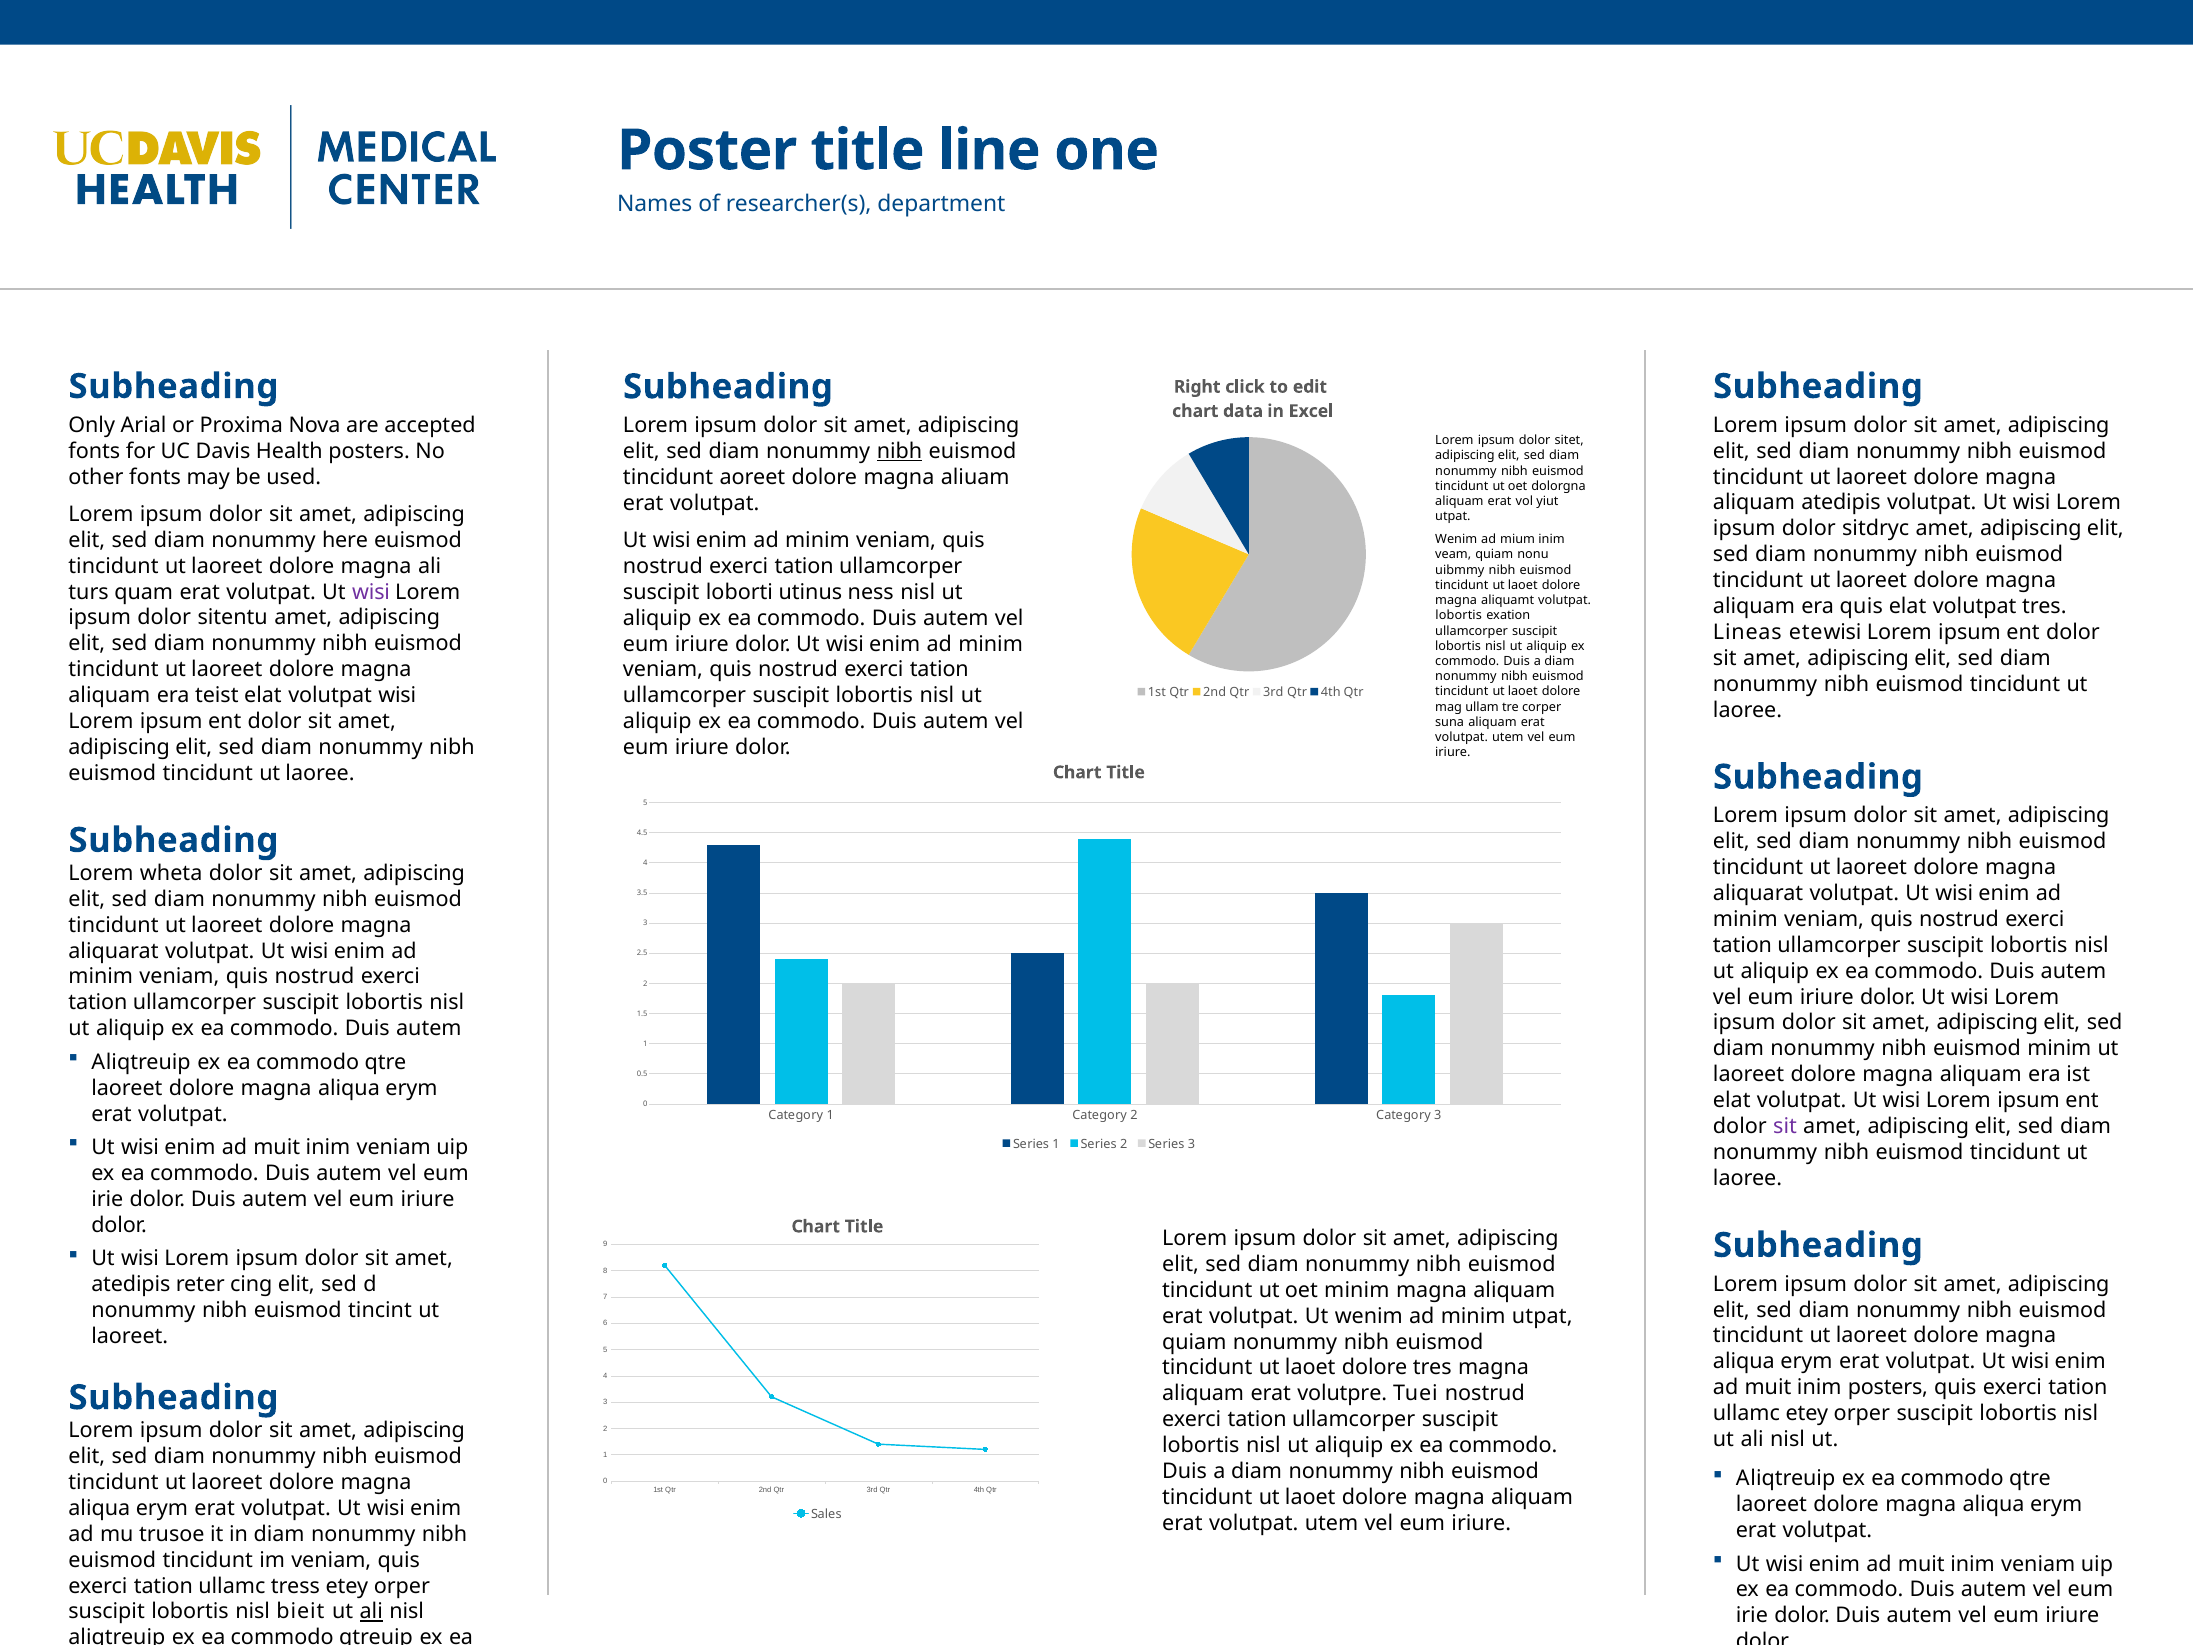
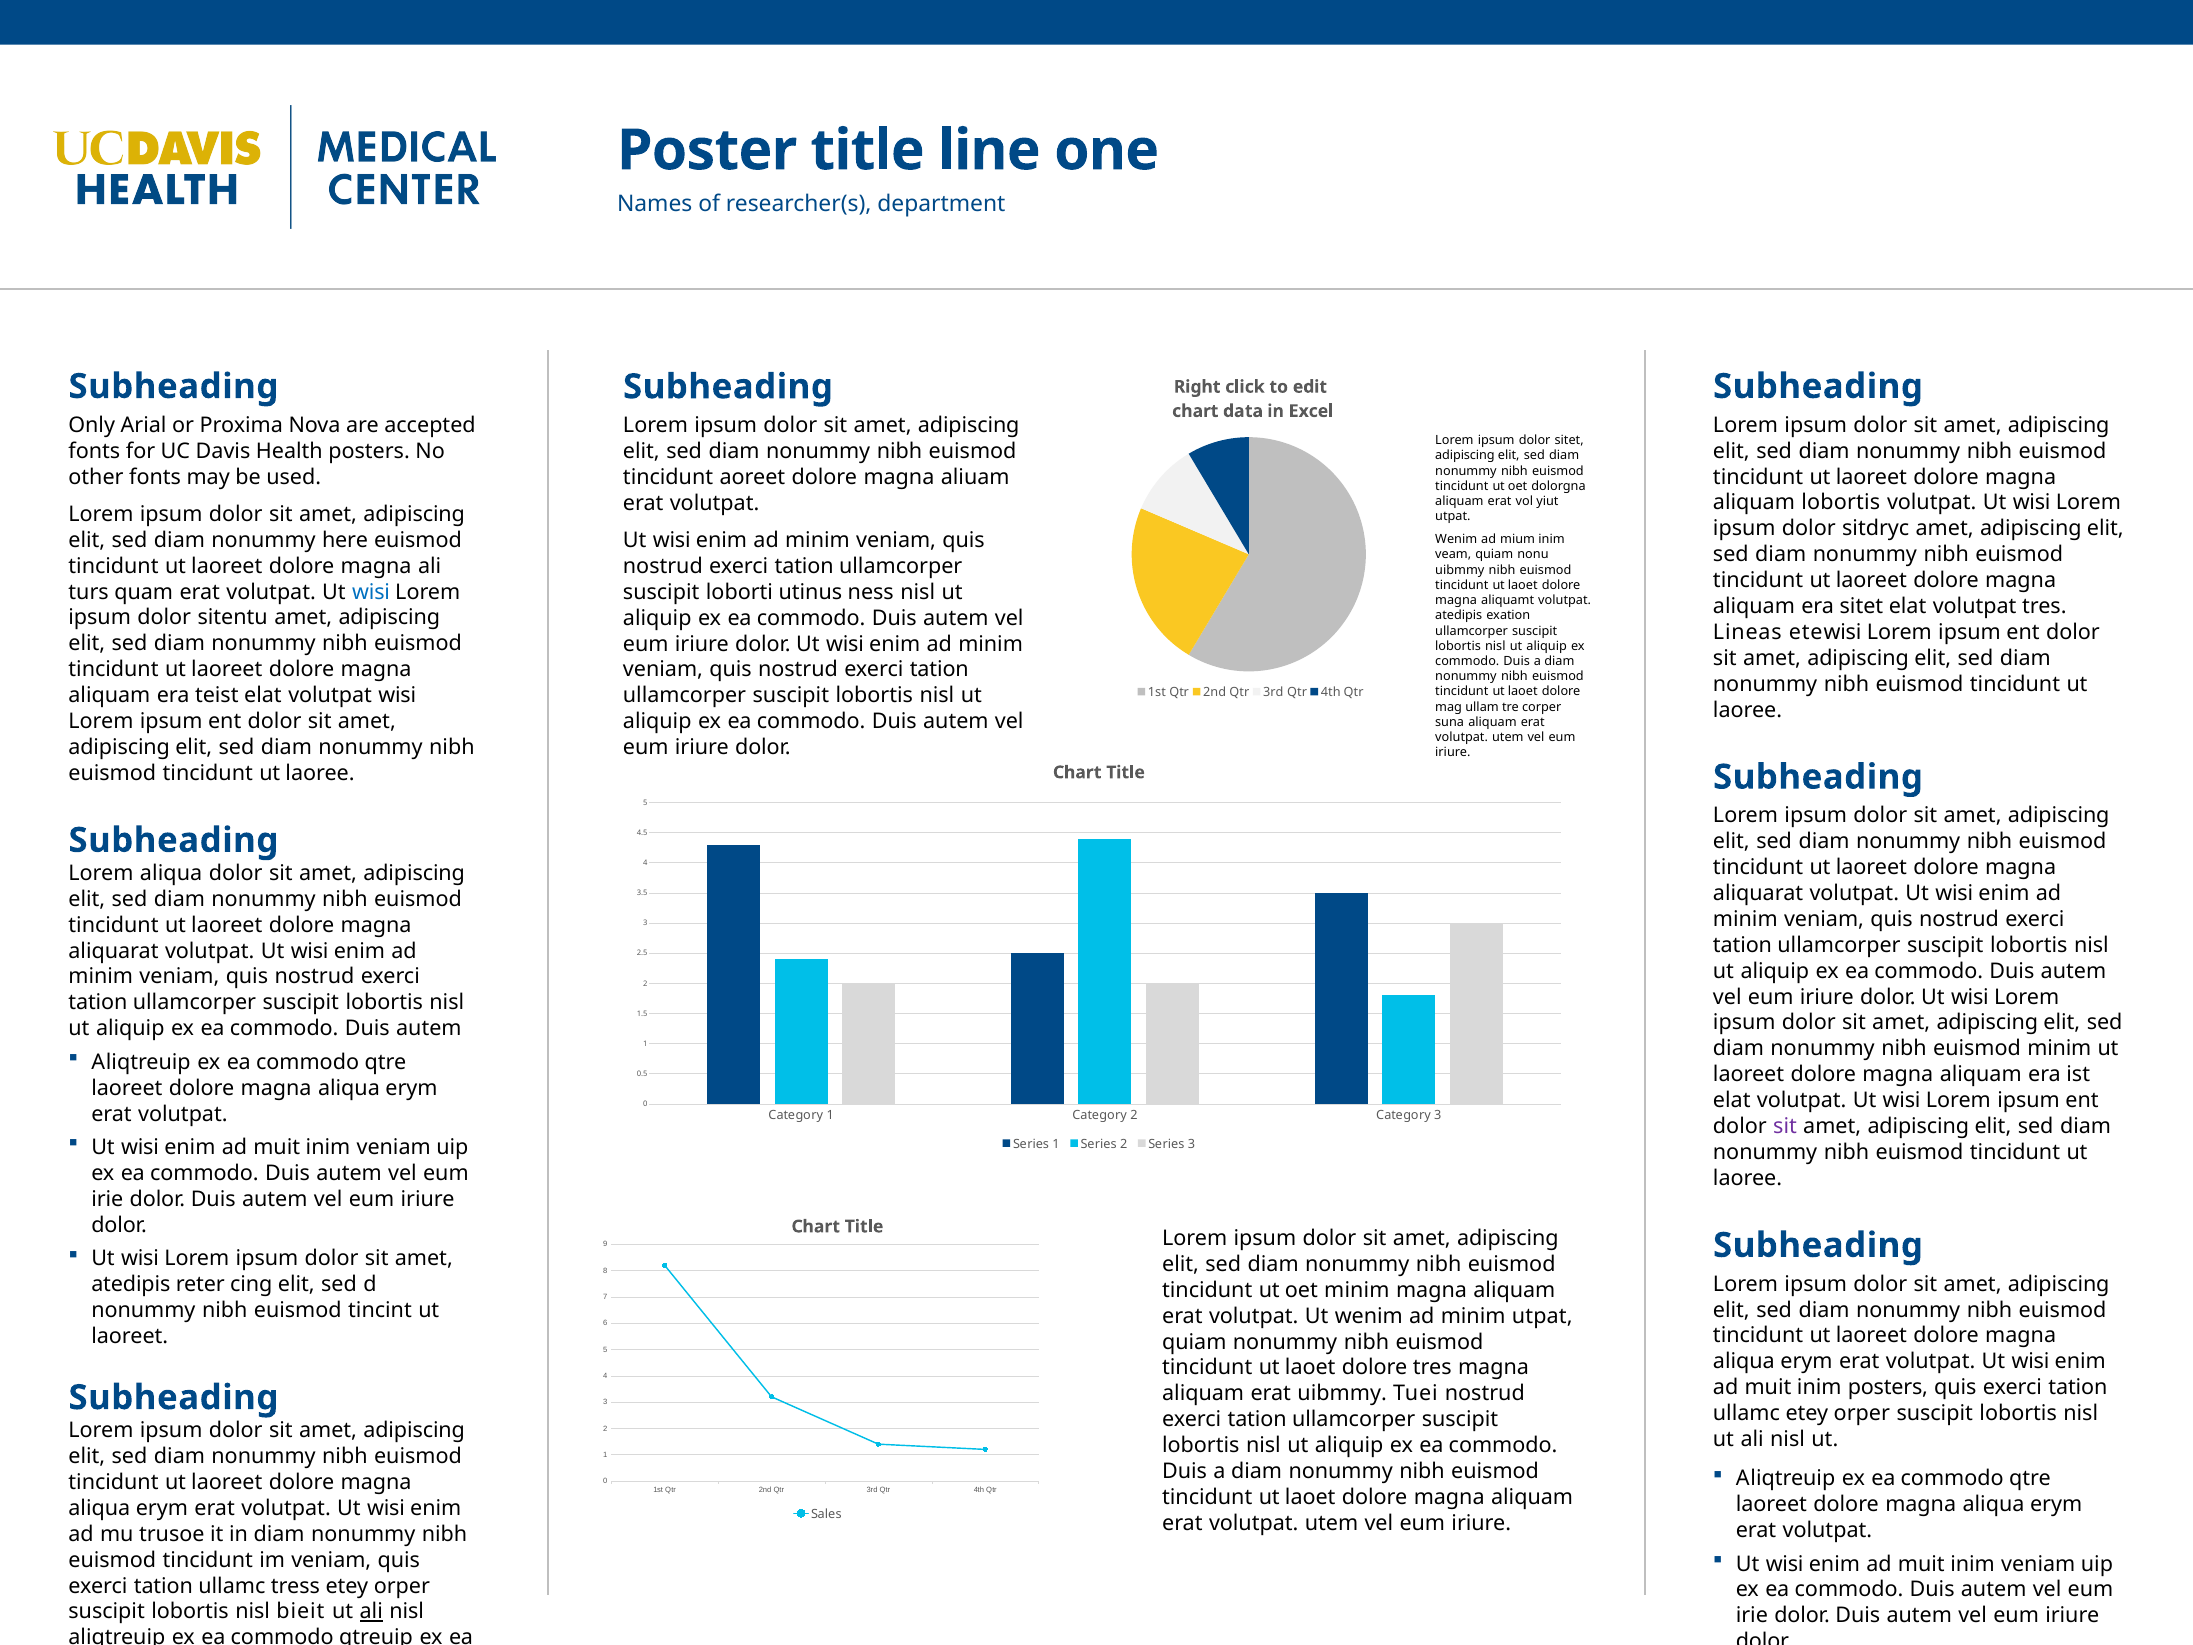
nibh underline: present -> none (900, 451)
aliquam atedipis: atedipis -> lobortis (1841, 503)
wisi colour: purple -> blue (371, 592)
era quis: quis -> sitet (1861, 606)
lobortis: lobortis -> atedipis (1459, 616)
Lorem wheta: wheta -> aliqua (171, 873)
erat volutpre: volutpre -> uibmmy (1342, 1393)
